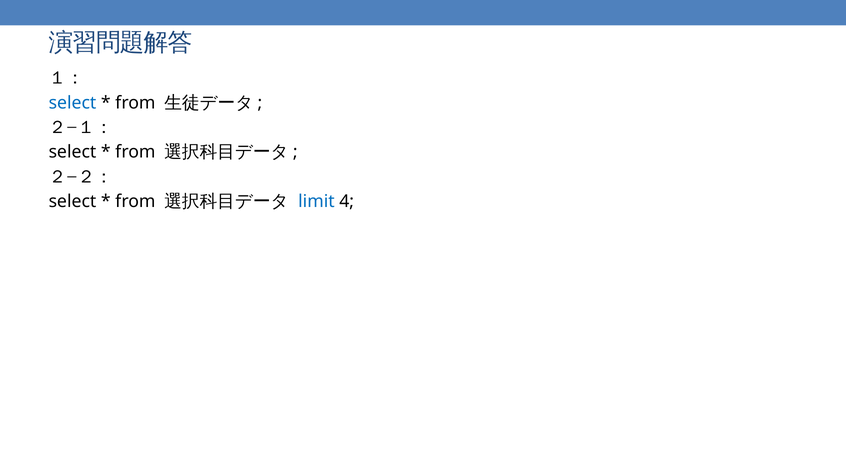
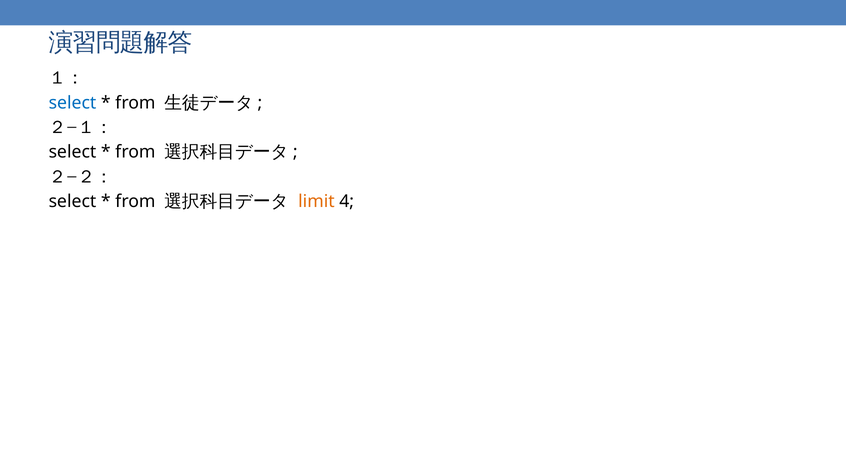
limit colour: blue -> orange (316, 201)
